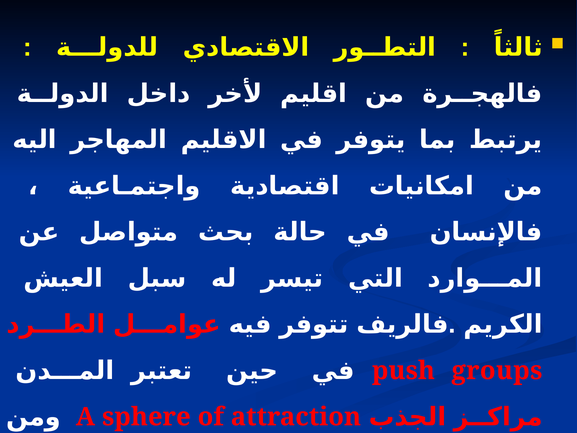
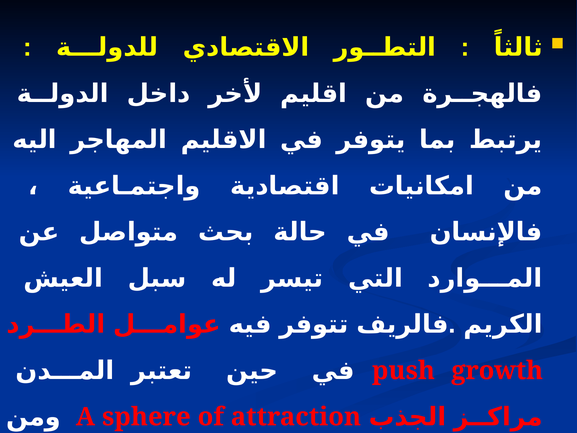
groups: groups -> growth (497, 370)
